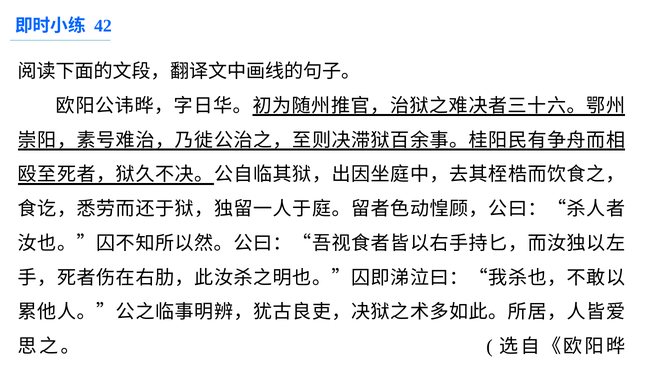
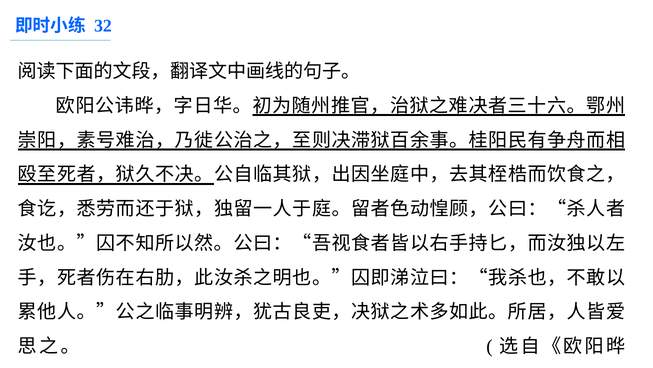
42: 42 -> 32 (103, 26)
